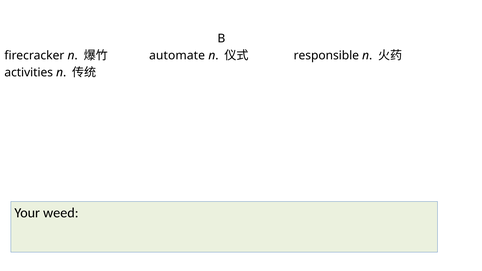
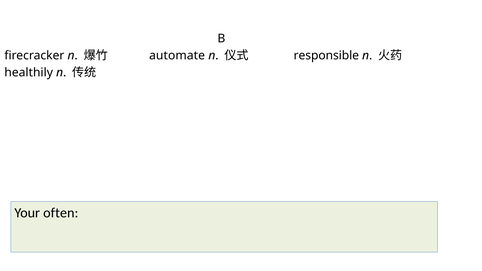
activities: activities -> healthily (29, 72)
weed: weed -> often (61, 213)
